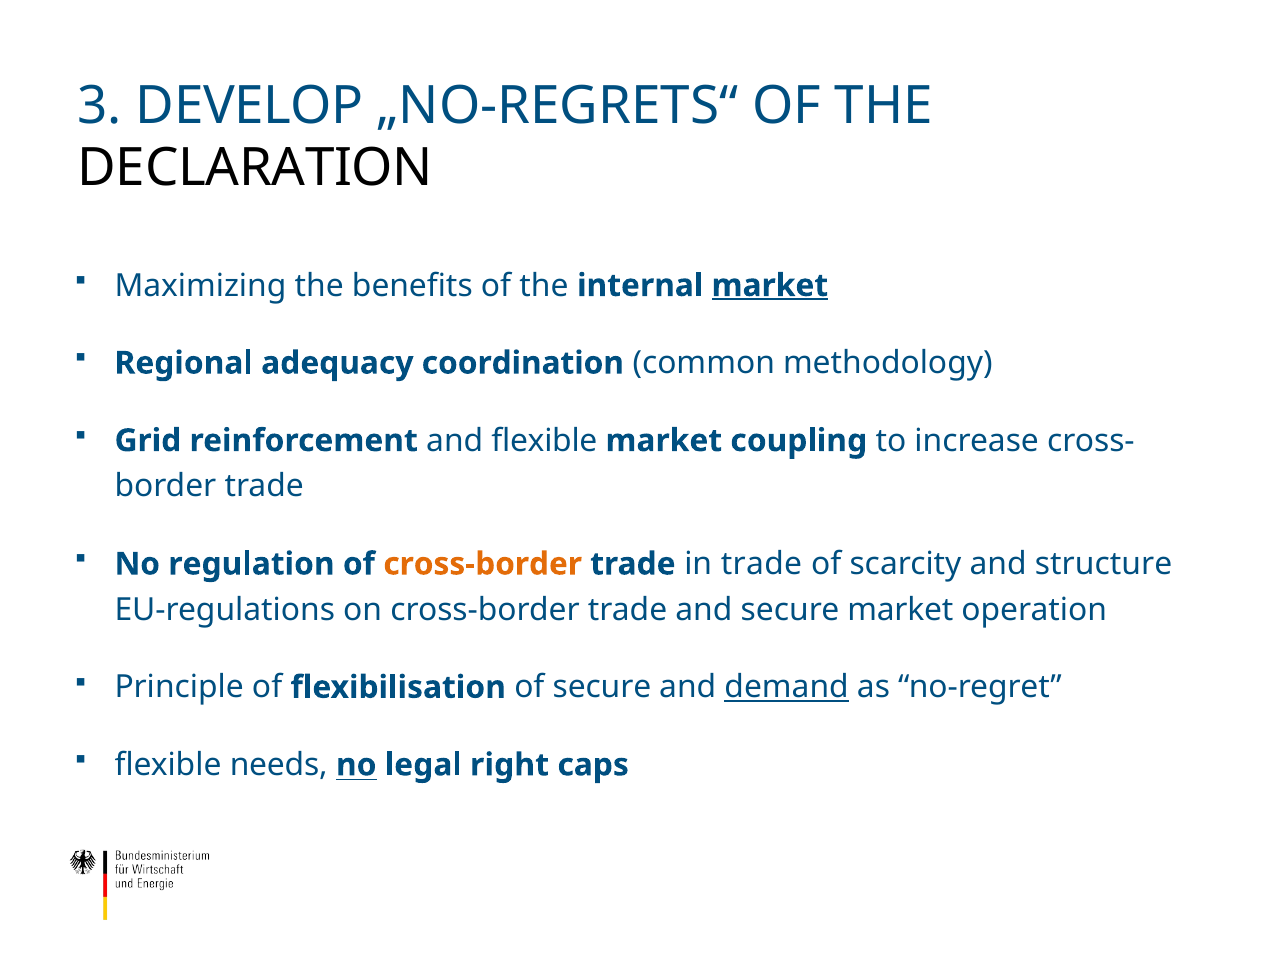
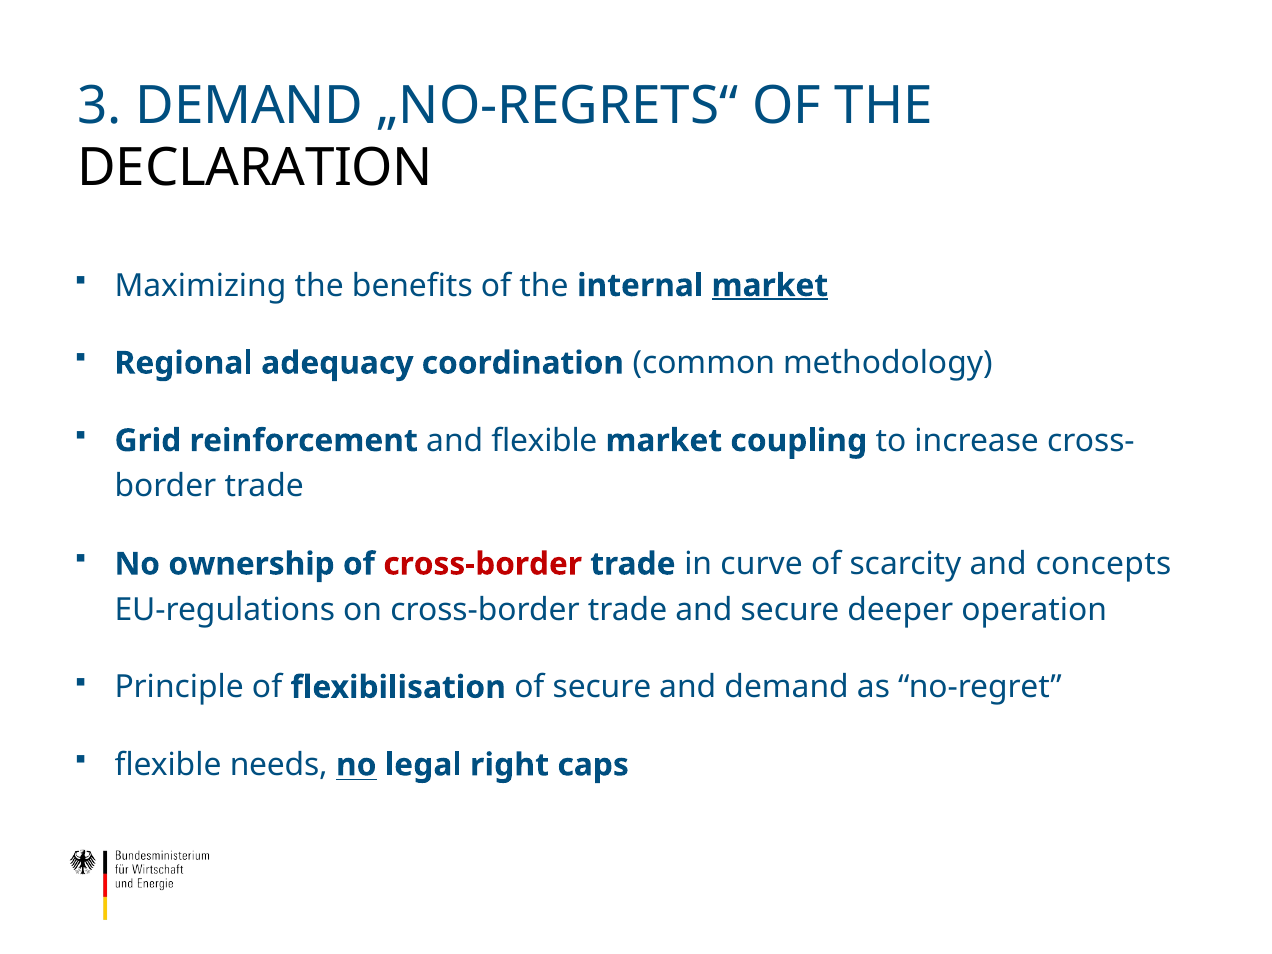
3 DEVELOP: DEVELOP -> DEMAND (250, 106)
regulation: regulation -> ownership (252, 564)
cross-border colour: orange -> red (483, 564)
in trade: trade -> curve (762, 564)
structure: structure -> concepts (1103, 564)
secure market: market -> deeper (900, 610)
demand underline: present -> none (787, 687)
